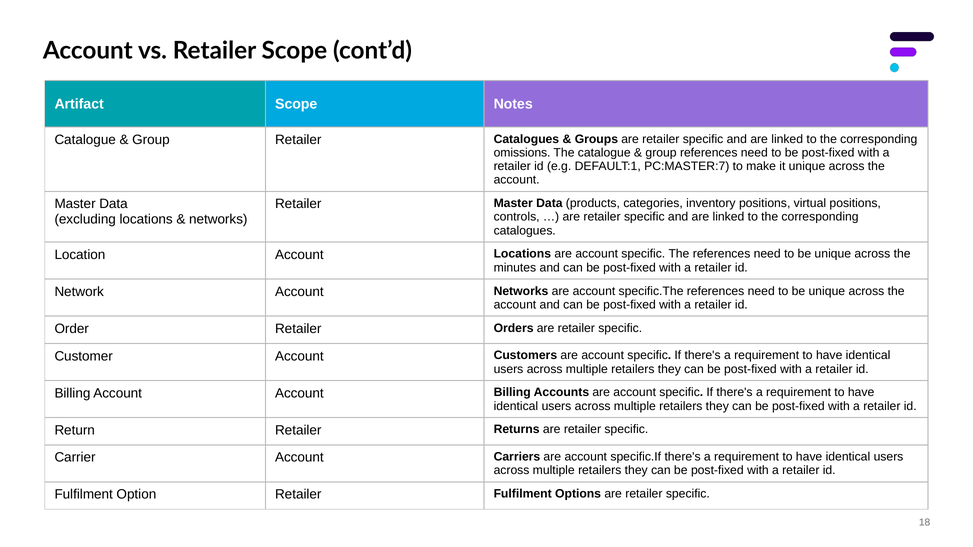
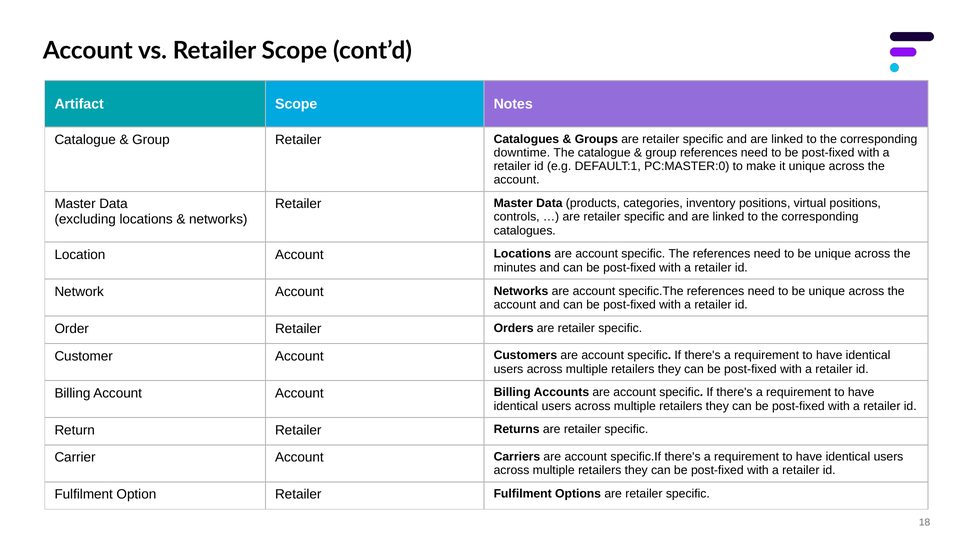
omissions: omissions -> downtime (522, 153)
PC:MASTER:7: PC:MASTER:7 -> PC:MASTER:0 (687, 166)
